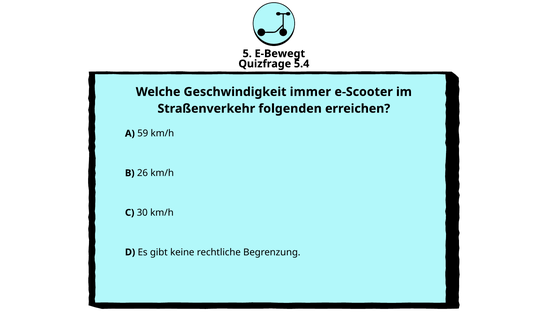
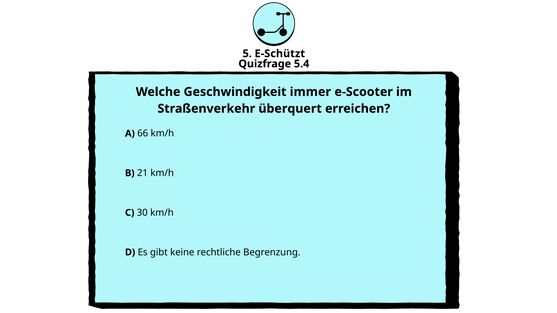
E-Bewegt: E-Bewegt -> E-Schützt (280, 54)
folgenden: folgenden -> überquert (290, 109)
59: 59 -> 66 (143, 134)
26: 26 -> 21 (142, 173)
